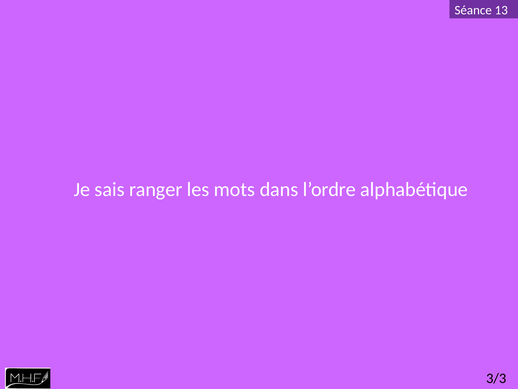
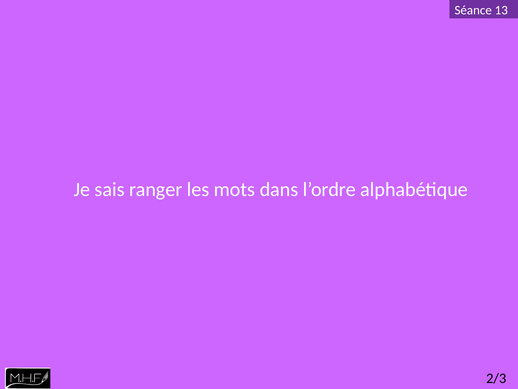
3/3: 3/3 -> 2/3 (496, 378)
